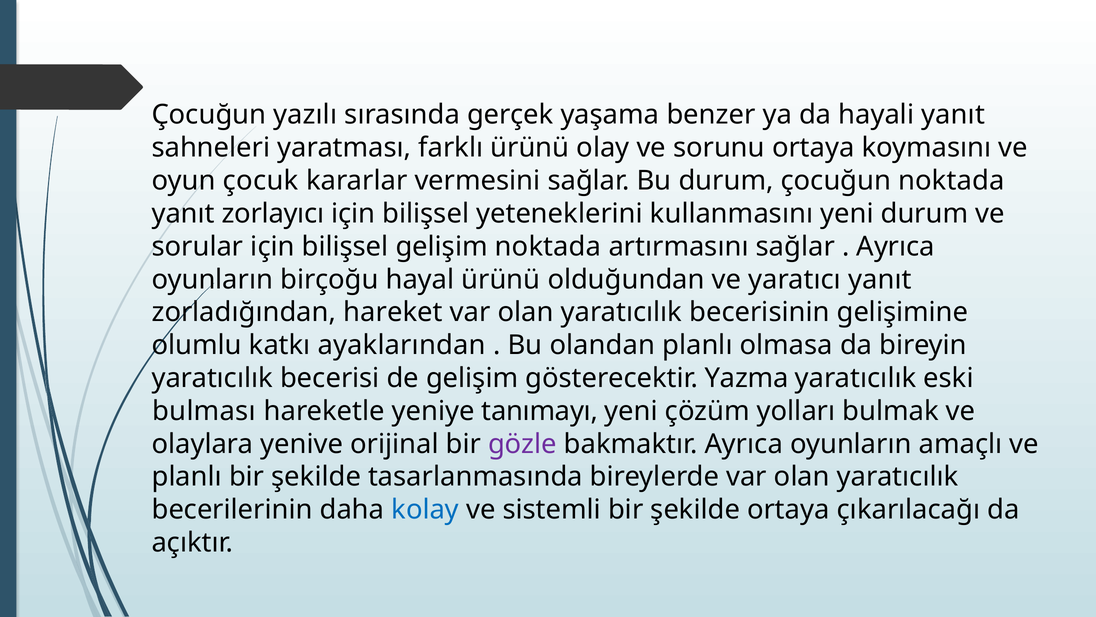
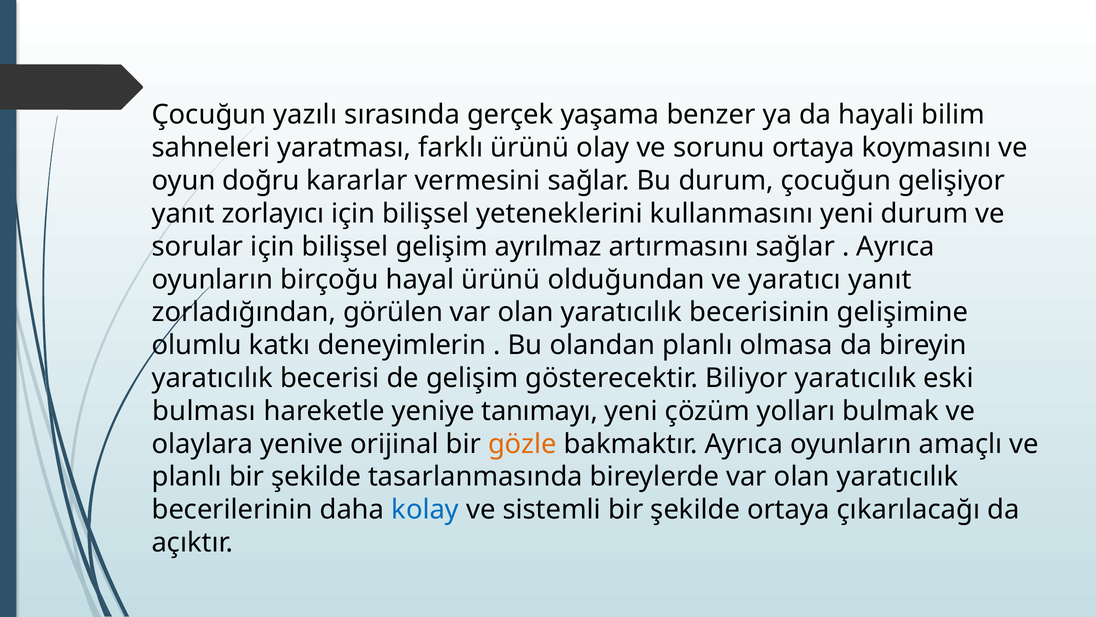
hayali yanıt: yanıt -> bilim (953, 115)
çocuk: çocuk -> doğru (261, 181)
çocuğun noktada: noktada -> gelişiyor (952, 181)
gelişim noktada: noktada -> ayrılmaz (548, 246)
hareket: hareket -> görülen (393, 312)
ayaklarından: ayaklarından -> deneyimlerin (402, 345)
Yazma: Yazma -> Biliyor (746, 378)
gözle colour: purple -> orange (522, 444)
